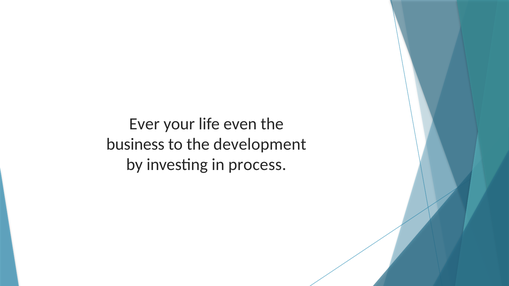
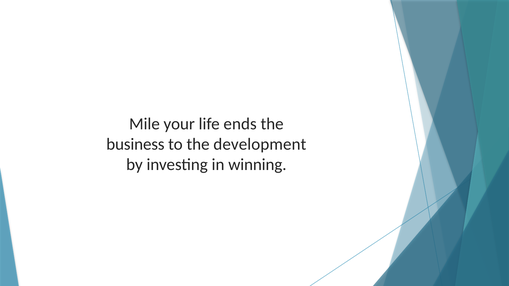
Ever: Ever -> Mile (144, 124)
even: even -> ends (240, 124)
process: process -> winning (257, 165)
